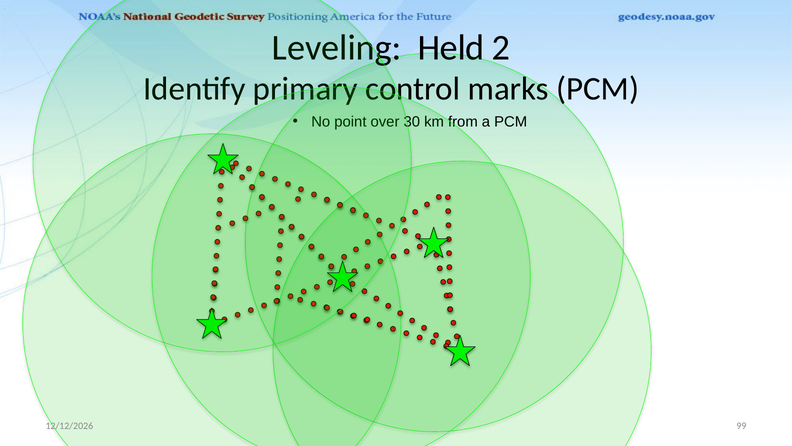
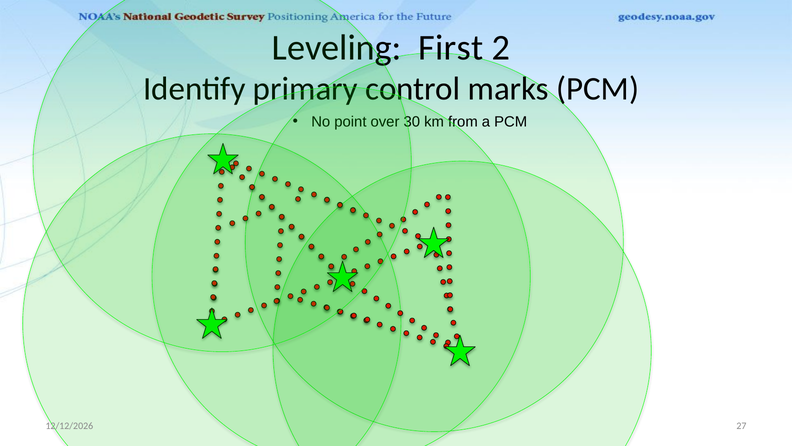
Held: Held -> First (451, 48)
99: 99 -> 27 (741, 425)
